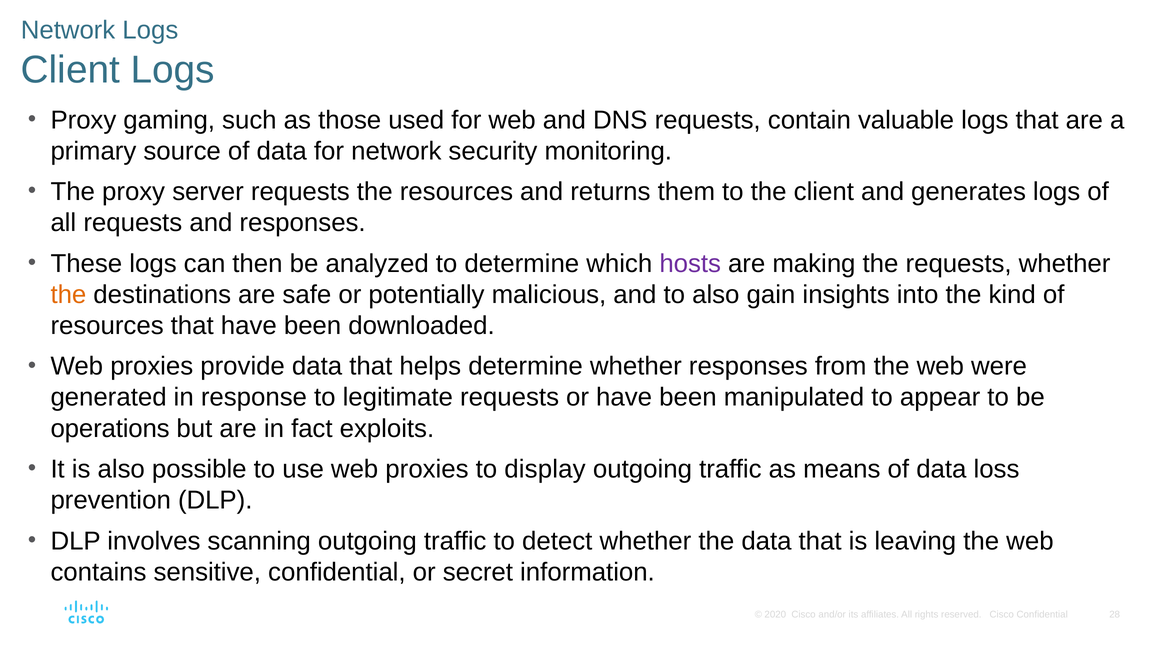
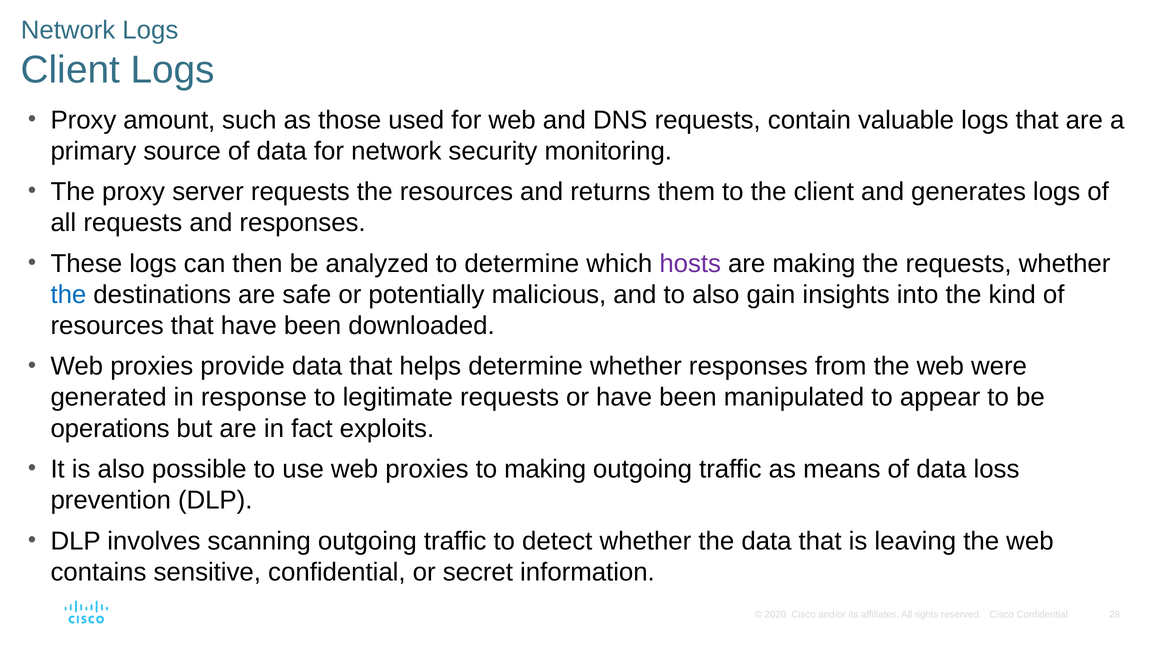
gaming: gaming -> amount (169, 120)
the colour: orange -> blue (68, 295)
to display: display -> making (545, 469)
